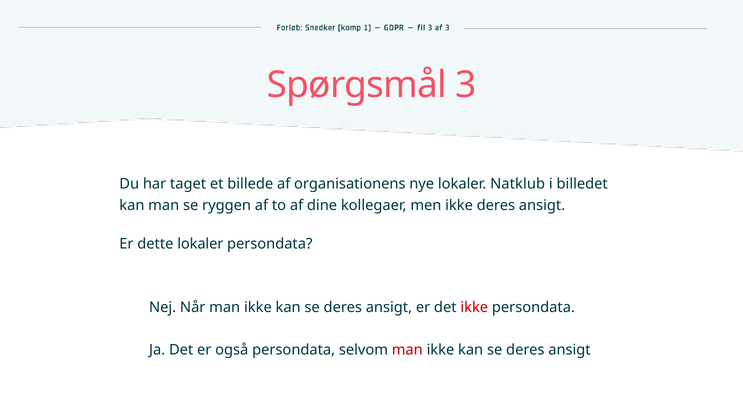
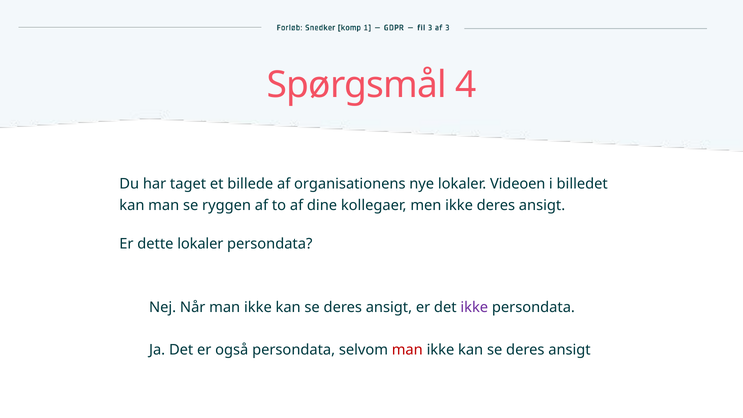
3: 3 -> 4 (466, 85)
Natklub: Natklub -> Videoen (518, 184)
ikke colour: red -> purple (474, 307)
